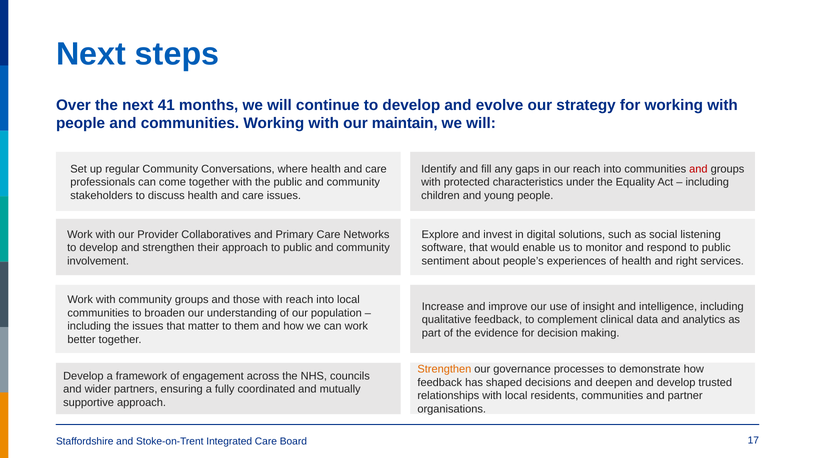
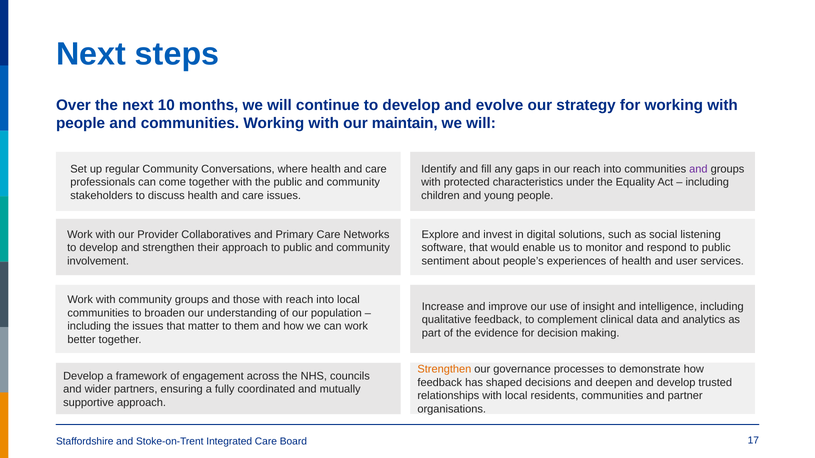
41: 41 -> 10 (166, 106)
and colour: red -> purple (698, 169)
right: right -> user (687, 261)
